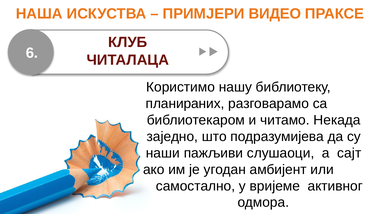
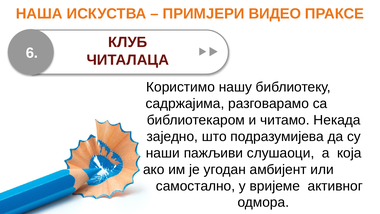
планираних: планираних -> садржајима (185, 103)
сајт: сајт -> која (349, 153)
